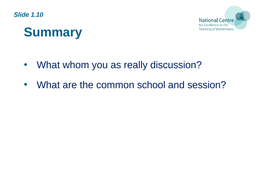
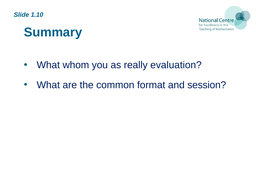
discussion: discussion -> evaluation (176, 65)
school: school -> format (151, 85)
